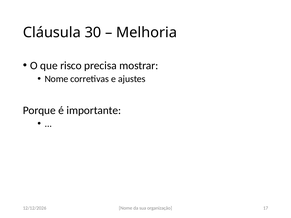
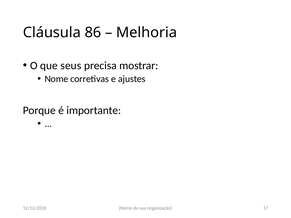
30: 30 -> 86 (93, 33)
risco: risco -> seus (71, 66)
